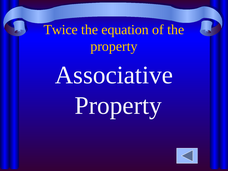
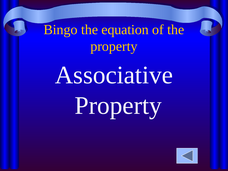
Twice: Twice -> Bingo (61, 30)
